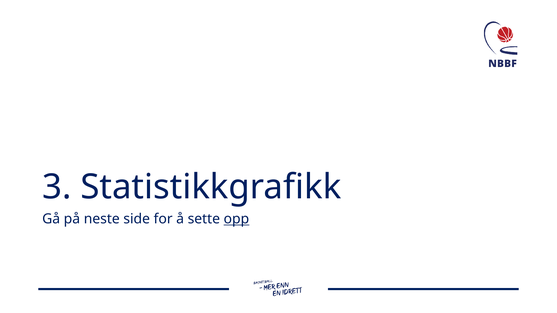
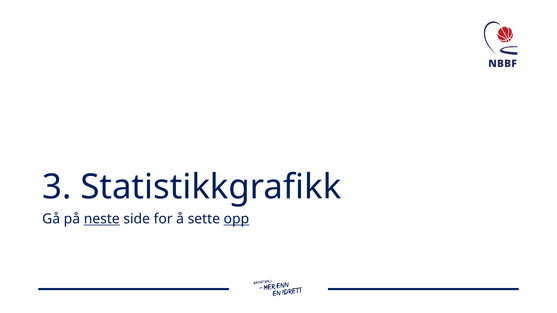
neste underline: none -> present (102, 219)
